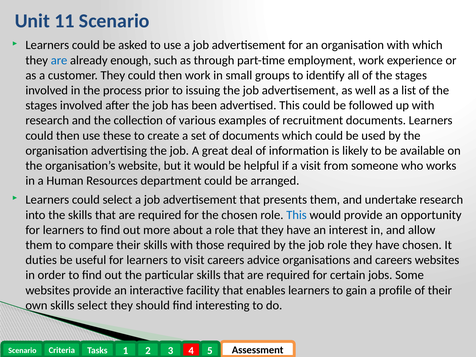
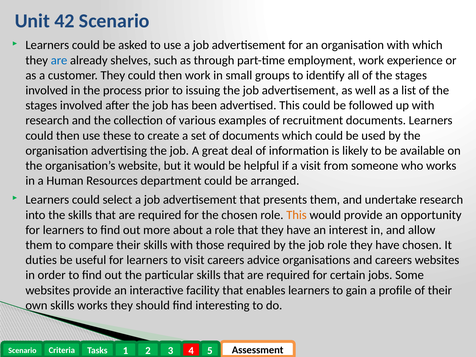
11: 11 -> 42 (65, 21)
enough: enough -> shelves (131, 60)
This colour: blue -> orange (296, 215)
skills select: select -> works (92, 305)
